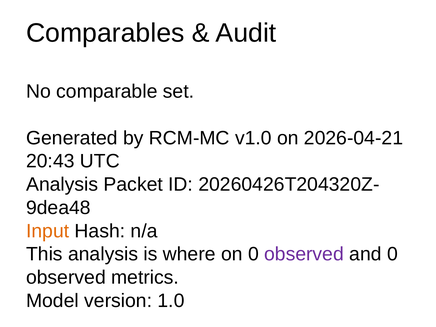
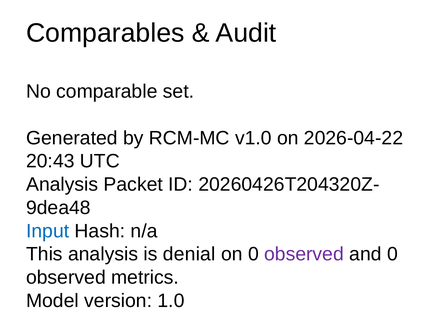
2026-04-21: 2026-04-21 -> 2026-04-22 (354, 138)
Input colour: orange -> blue (48, 231)
where: where -> denial (189, 254)
